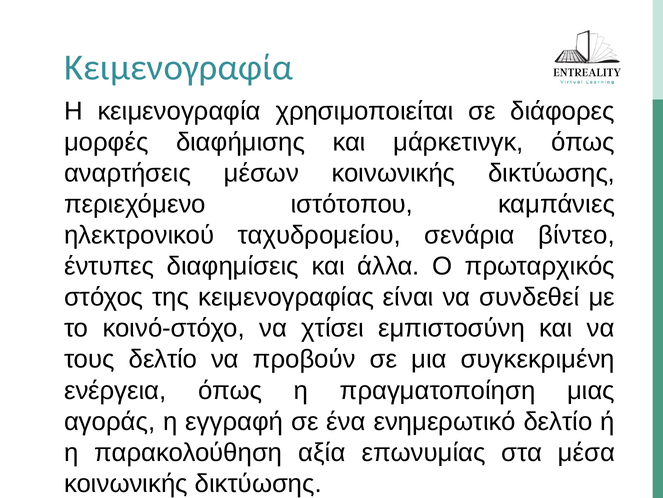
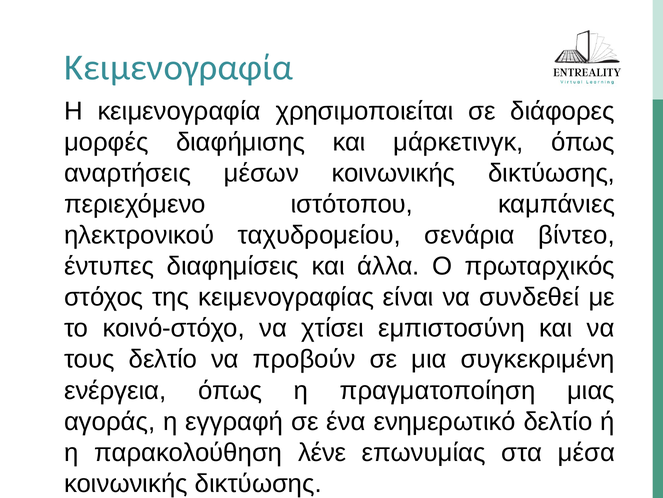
αξία: αξία -> λένε (322, 452)
